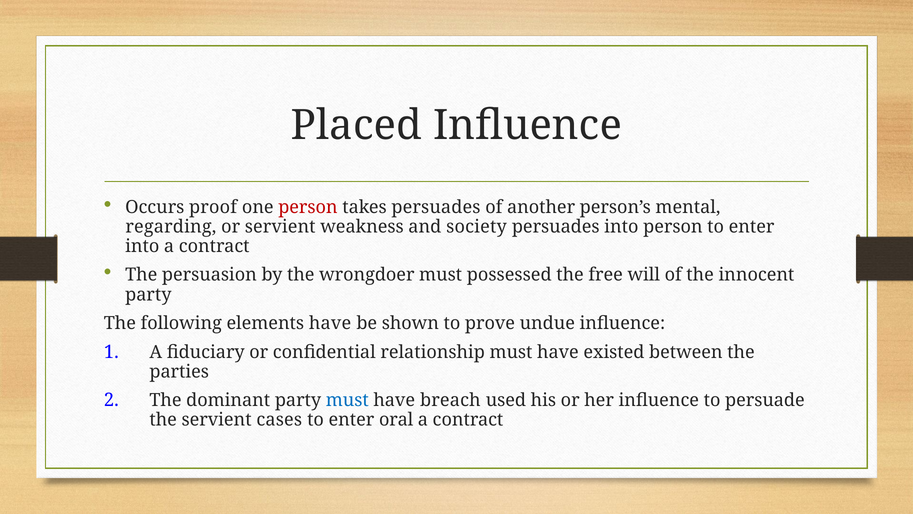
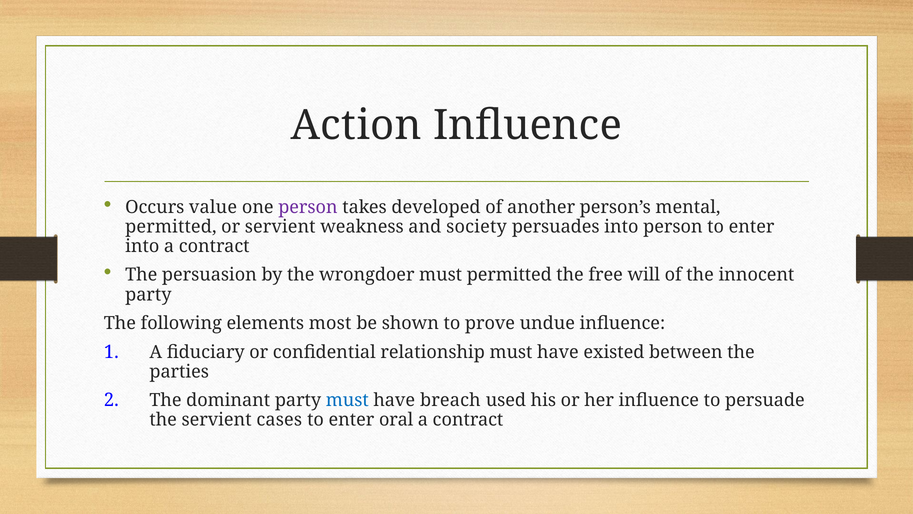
Placed: Placed -> Action (356, 125)
proof: proof -> value (213, 207)
person colour: red -> purple (308, 207)
takes persuades: persuades -> developed (436, 207)
regarding: regarding -> permitted (171, 227)
must possessed: possessed -> permitted (509, 275)
elements have: have -> most (330, 323)
